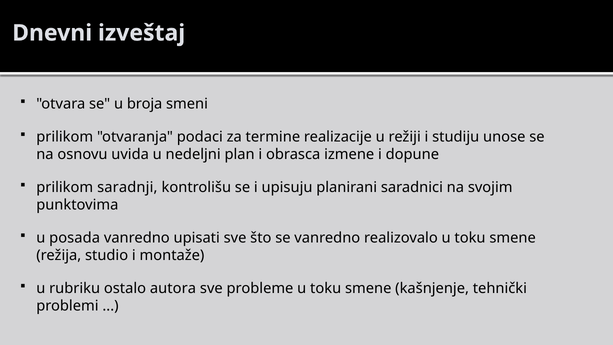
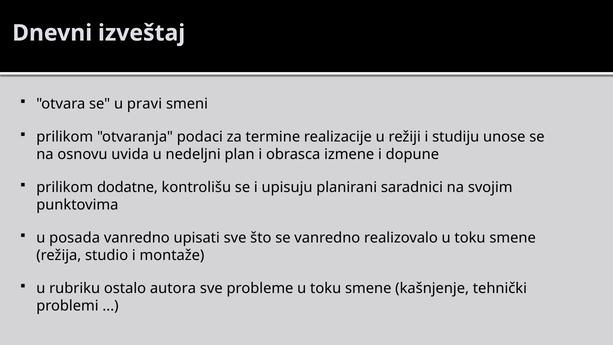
broja: broja -> pravi (145, 104)
saradnji: saradnji -> dodatne (127, 187)
